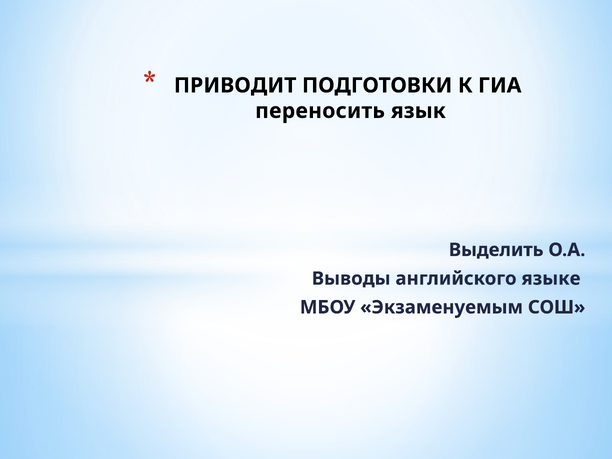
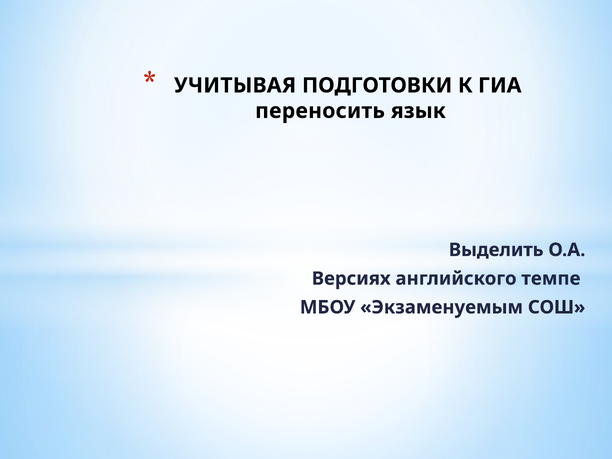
ПРИВОДИТ: ПРИВОДИТ -> УЧИТЫВАЯ (235, 85)
Выводы: Выводы -> Версиях (351, 279)
языке: языке -> темпе (551, 279)
